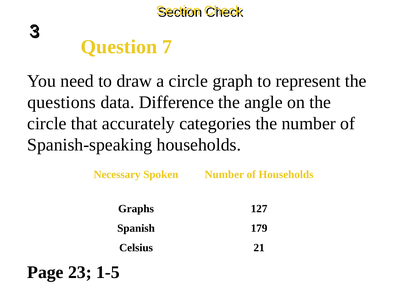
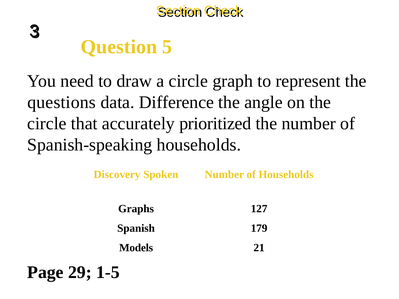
7: 7 -> 5 (167, 47)
categories: categories -> prioritized (215, 124)
Necessary: Necessary -> Discovery (117, 174)
Celsius: Celsius -> Models (136, 248)
23: 23 -> 29 (80, 273)
